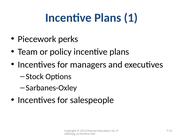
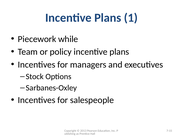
perks: perks -> while (68, 39)
